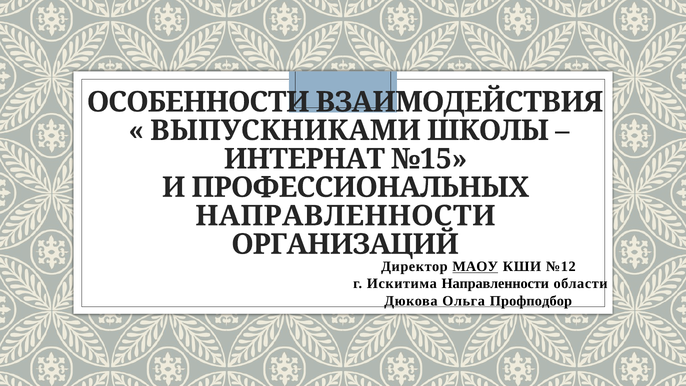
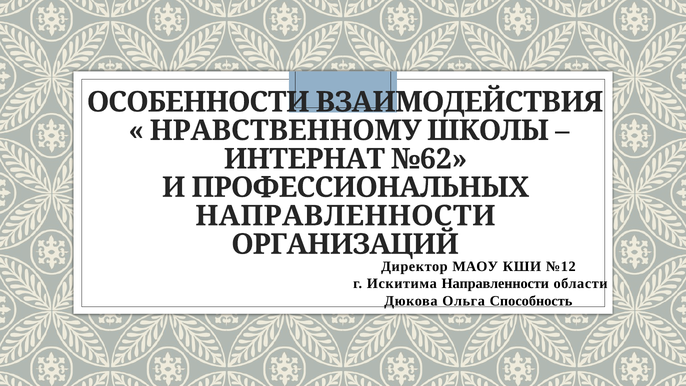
ВЫПУСКНИКАМИ: ВЫПУСКНИКАМИ -> НРАВСТВЕННОМУ (286, 130)
№15: №15 -> №62 (429, 159)
МАОУ underline: present -> none (475, 266)
Профподбор: Профподбор -> Способность (531, 301)
